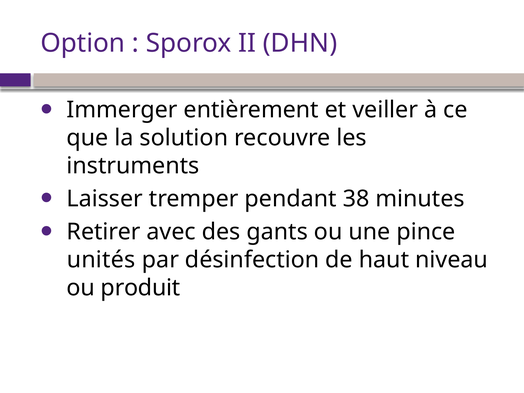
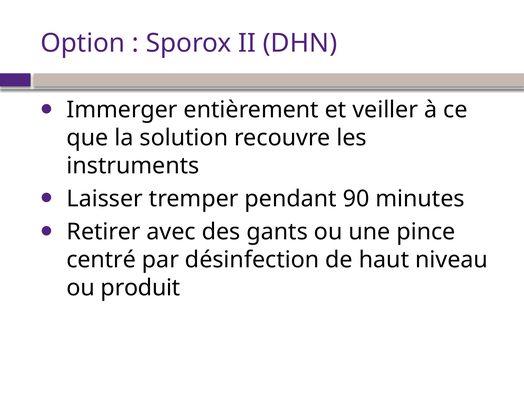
38: 38 -> 90 (356, 199)
unités: unités -> centré (101, 260)
